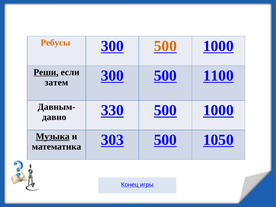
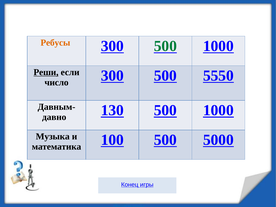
500 colour: orange -> green (165, 46)
затем: затем -> число (57, 82)
1100: 1100 -> 5550 (218, 76)
330: 330 -> 130 (112, 110)
Музыка underline: present -> none (53, 136)
303: 303 -> 100 (112, 140)
1050: 1050 -> 5000 (218, 140)
